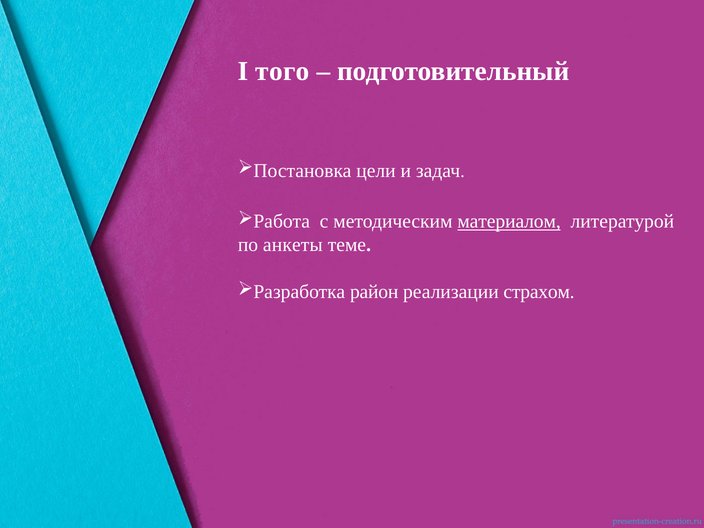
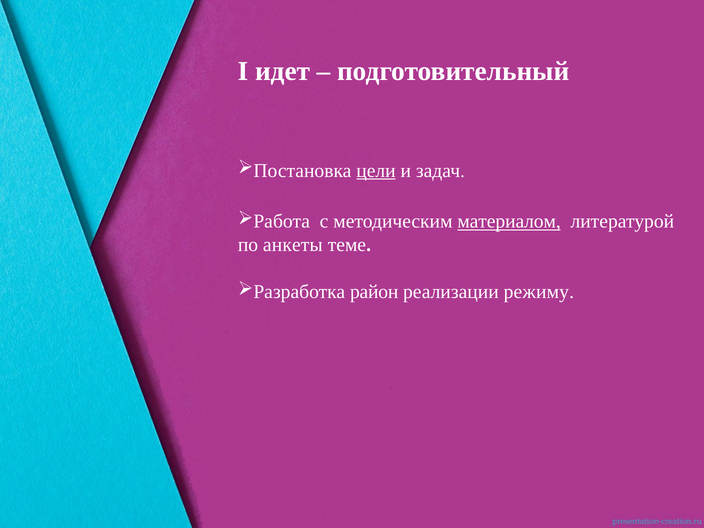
того: того -> идет (283, 71)
цели underline: none -> present (376, 171)
страхом: страхом -> режиму (539, 292)
